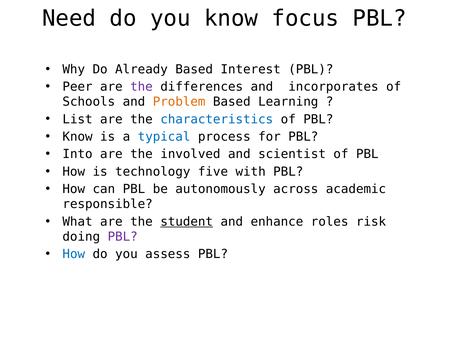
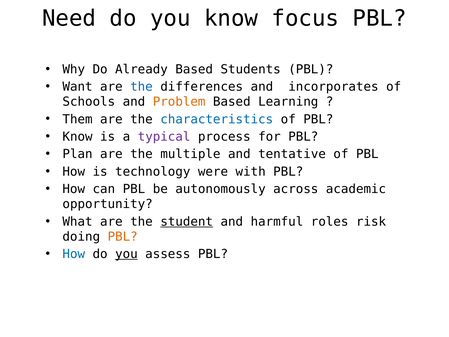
Interest: Interest -> Students (251, 69)
Peer: Peer -> Want (78, 87)
the colour: purple -> blue (141, 87)
List: List -> Them (78, 119)
typical colour: blue -> purple (164, 137)
Into: Into -> Plan (78, 154)
involved: involved -> multiple (190, 154)
scientist: scientist -> tentative (292, 154)
five: five -> were (213, 172)
responsible: responsible -> opportunity (108, 204)
enhance: enhance -> harmful (277, 221)
PBL colour: purple -> orange (123, 236)
you underline: none -> present (126, 254)
